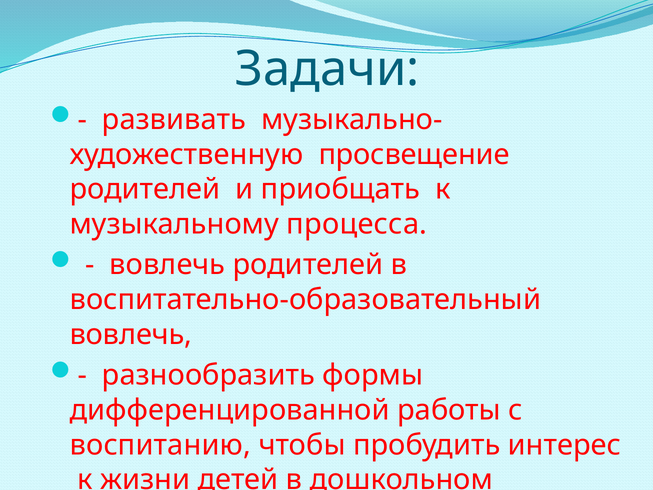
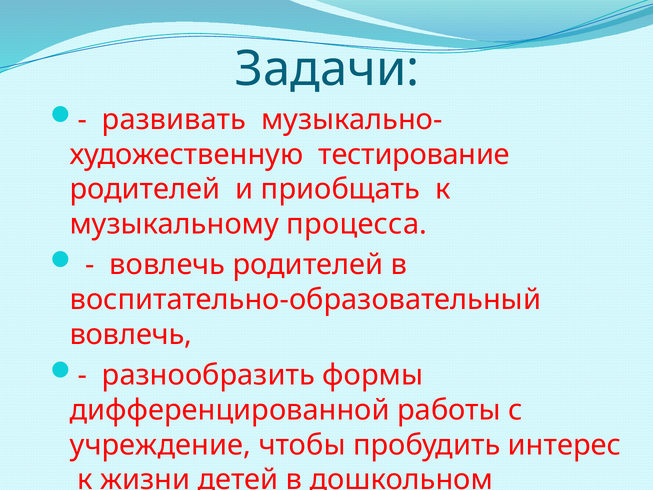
просвещение: просвещение -> тестирование (414, 154)
воспитанию: воспитанию -> учреждение (160, 445)
